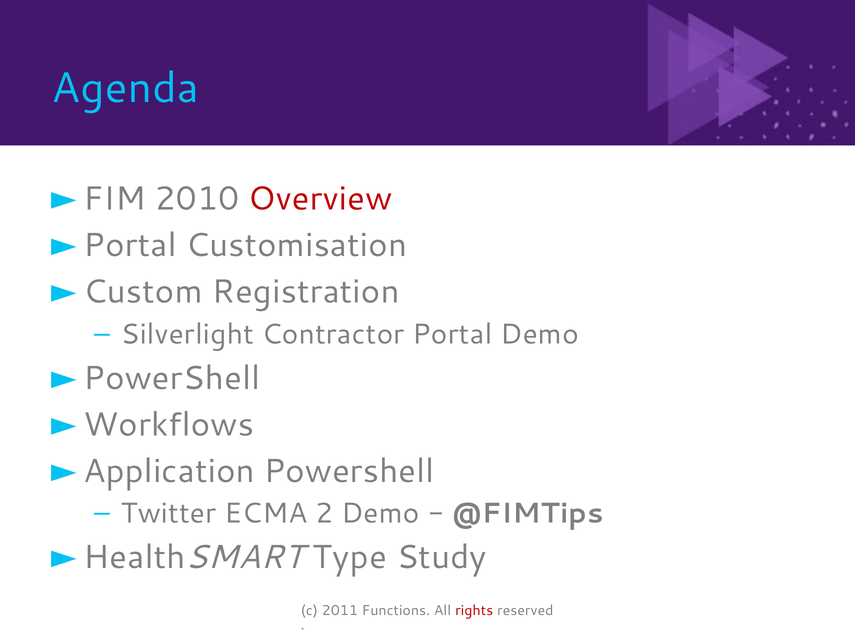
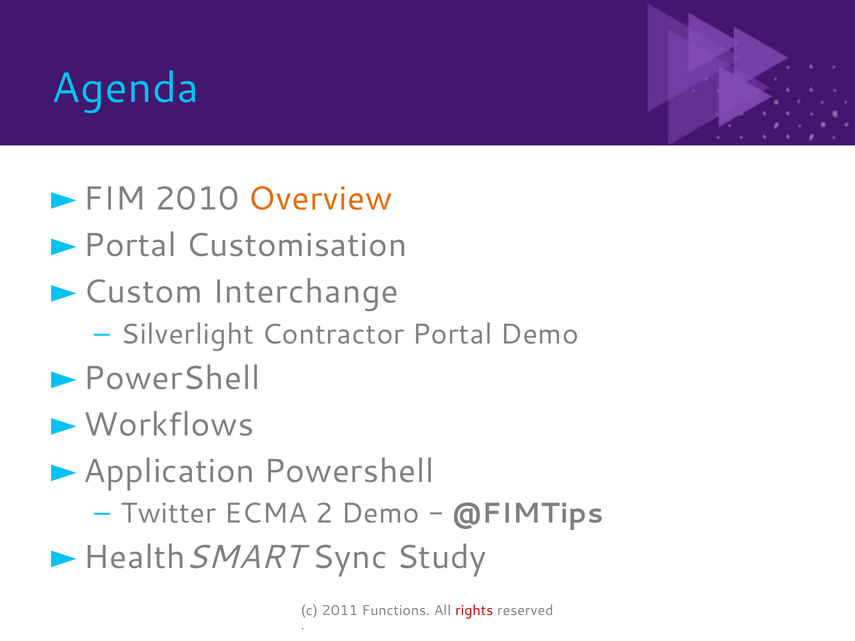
Overview colour: red -> orange (320, 199)
Registration: Registration -> Interchange (306, 292)
Type: Type -> Sync (350, 558)
